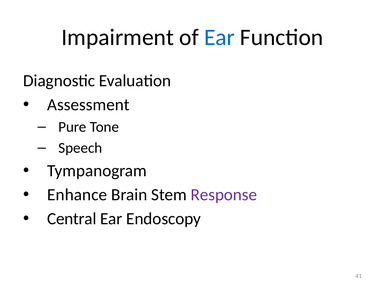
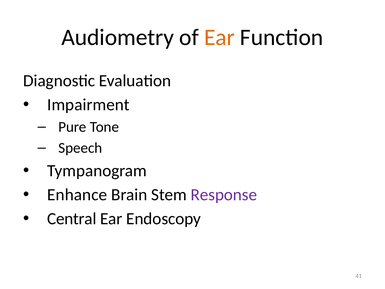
Impairment: Impairment -> Audiometry (118, 37)
Ear colour: blue -> orange (219, 37)
Assessment: Assessment -> Impairment (88, 105)
